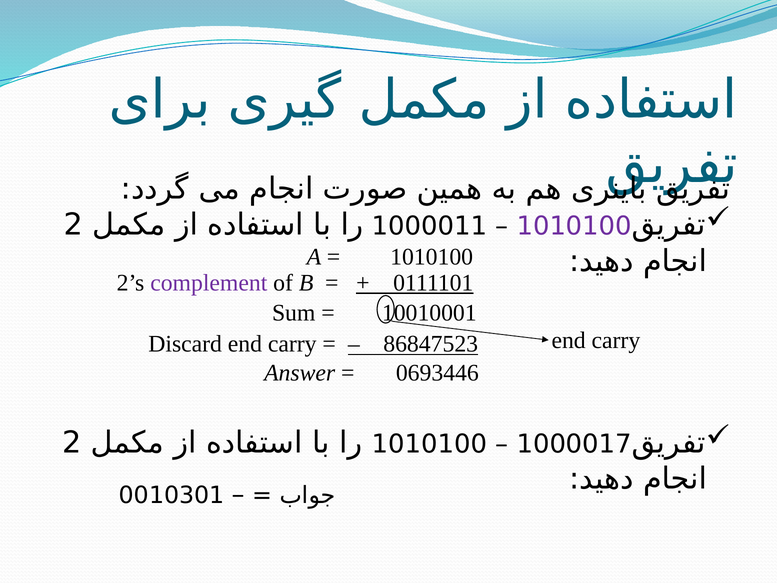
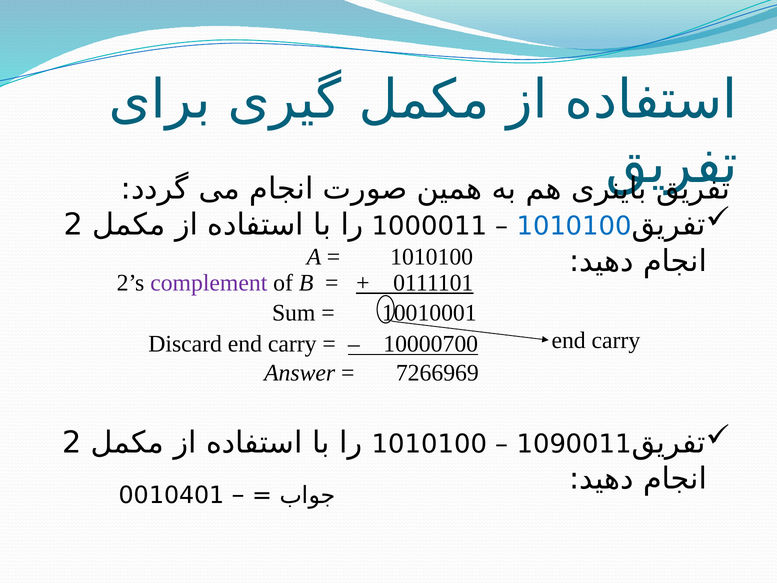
1010100 colour: purple -> blue (574, 226)
86847523: 86847523 -> 10000700 (431, 344)
0693446: 0693446 -> 7266969 (437, 373)
1000017: 1000017 -> 1090011 (574, 444)
0010301: 0010301 -> 0010401 (172, 495)
